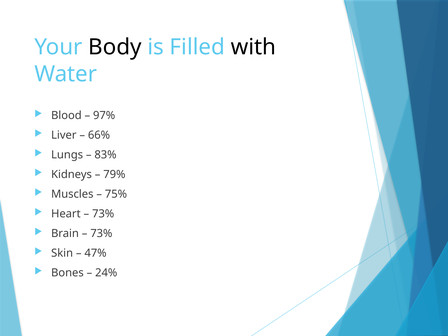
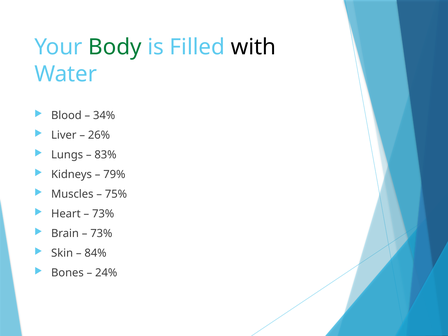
Body colour: black -> green (115, 47)
97%: 97% -> 34% (104, 116)
66%: 66% -> 26% (99, 135)
47%: 47% -> 84% (95, 253)
